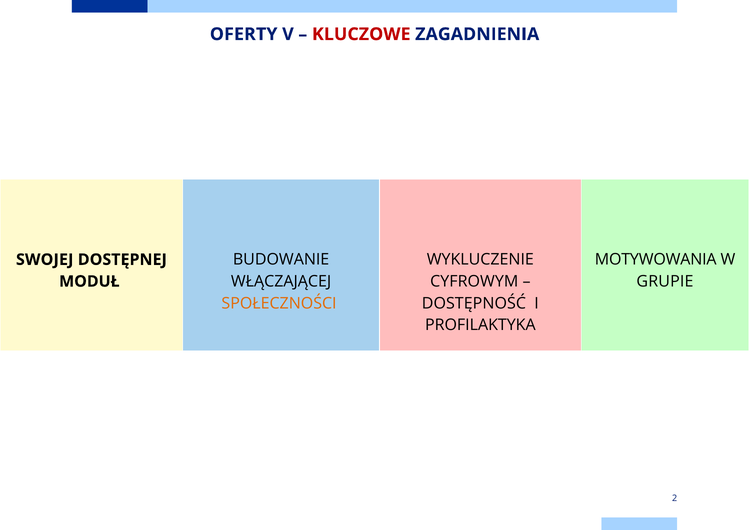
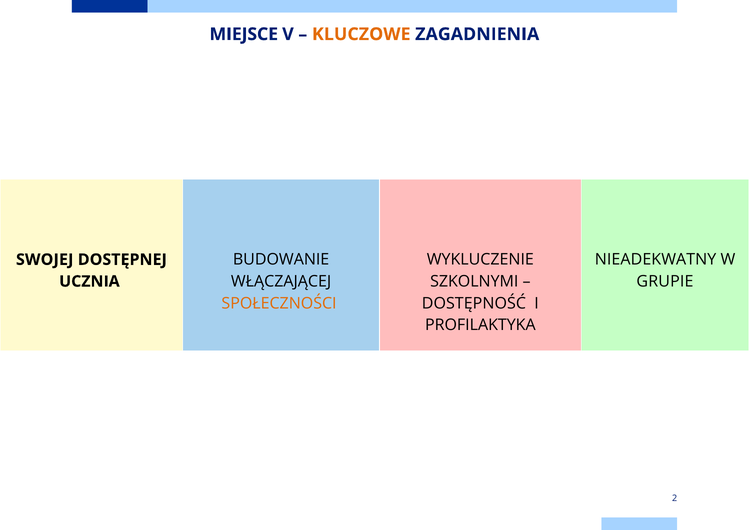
OFERTY: OFERTY -> MIEJSCE (244, 34)
KLUCZOWE colour: red -> orange (361, 34)
MOTYWOWANIA: MOTYWOWANIA -> NIEADEKWATNY (656, 259)
MODUŁ: MODUŁ -> UCZNIA (89, 281)
CYFROWYM: CYFROWYM -> SZKOLNYMI (474, 281)
